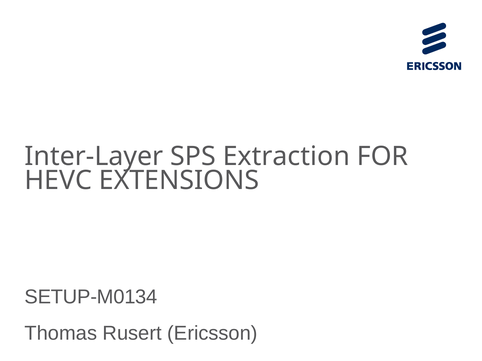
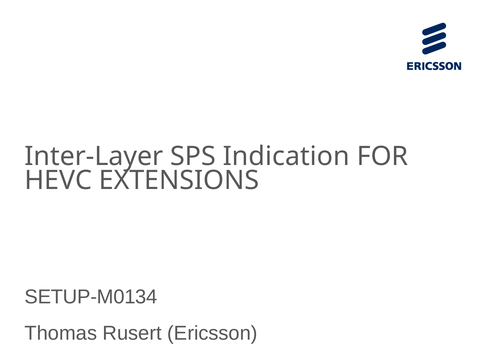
Extraction: Extraction -> Indication (286, 157)
